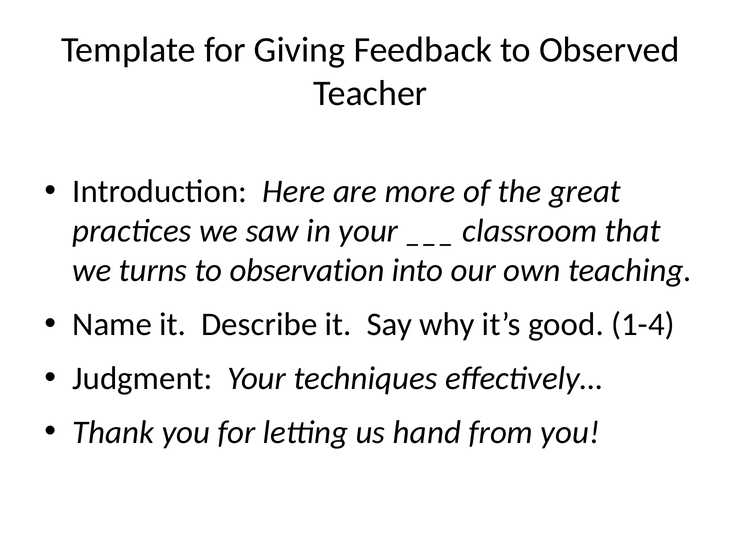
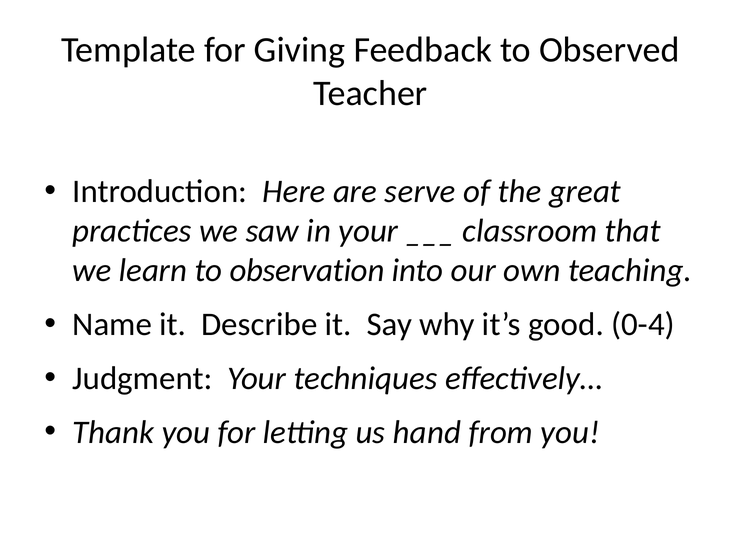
more: more -> serve (420, 192)
turns: turns -> learn (153, 271)
1-4: 1-4 -> 0-4 (643, 325)
